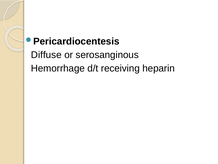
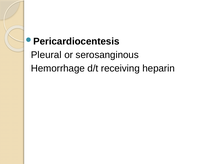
Diffuse: Diffuse -> Pleural (46, 55)
